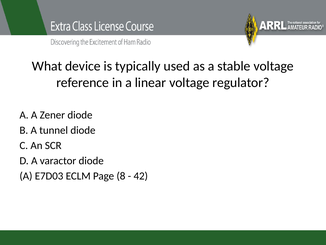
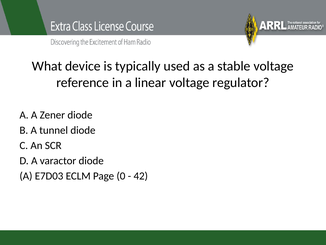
8: 8 -> 0 (121, 176)
